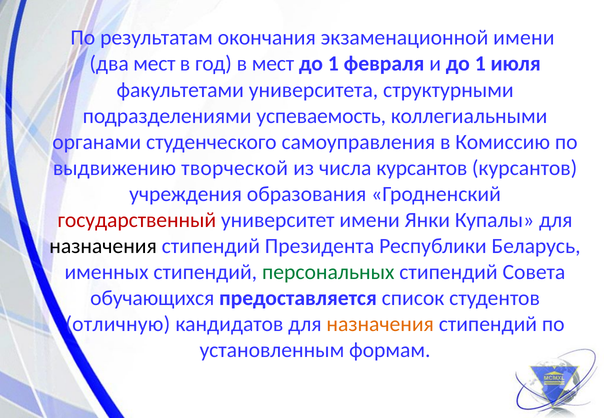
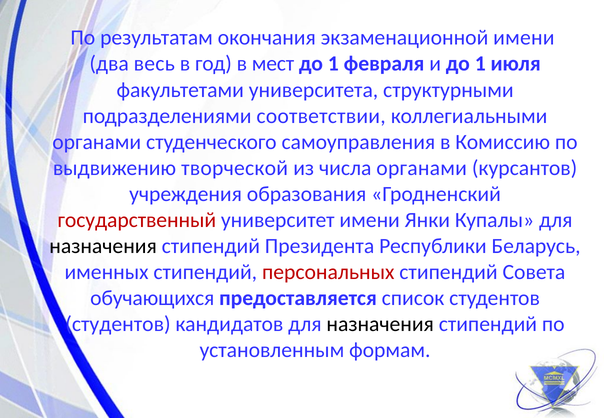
два мест: мест -> весь (154, 64)
успеваемость: успеваемость -> соответствии (321, 116)
числа курсантов: курсантов -> органами (422, 168)
персональных colour: green -> red (328, 272)
отличную: отличную -> студентов (118, 324)
назначения colour: orange -> black (380, 324)
